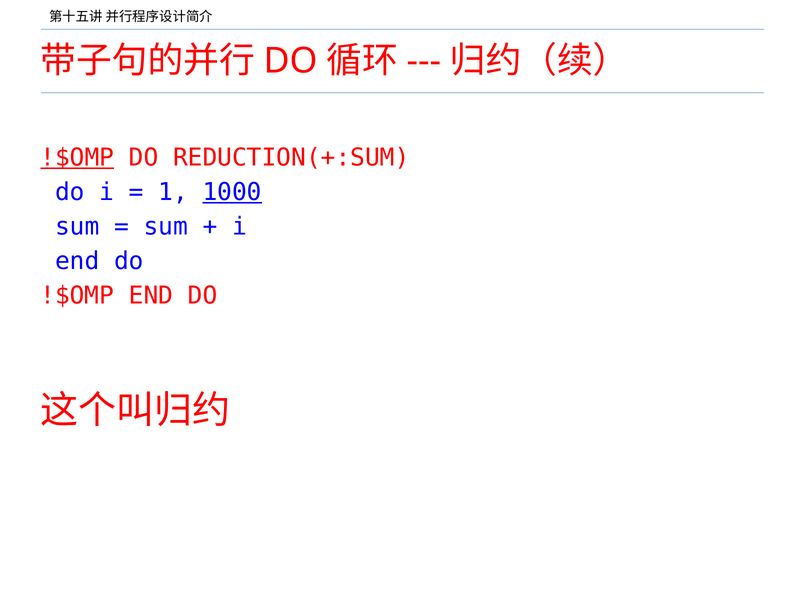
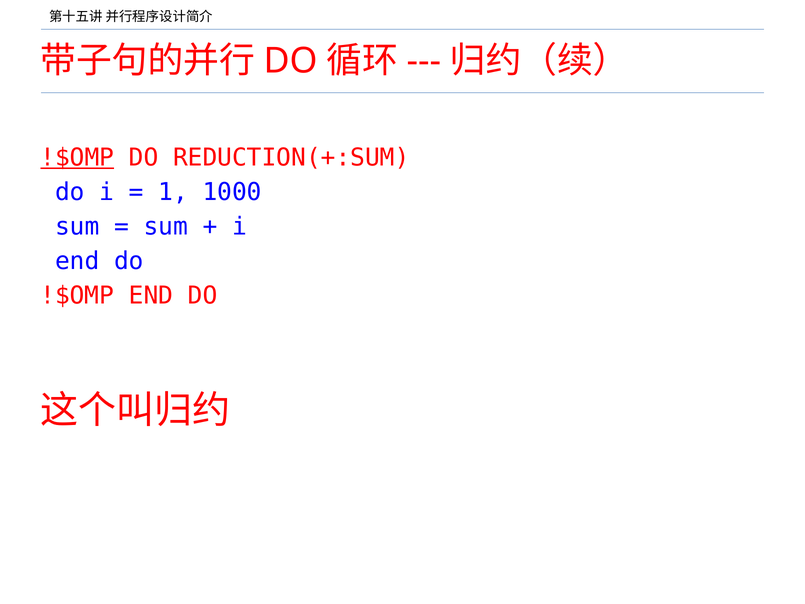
1000 underline: present -> none (232, 192)
